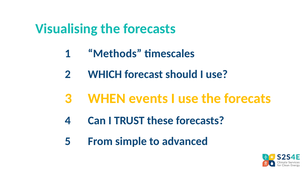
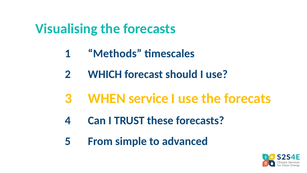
events: events -> service (148, 98)
